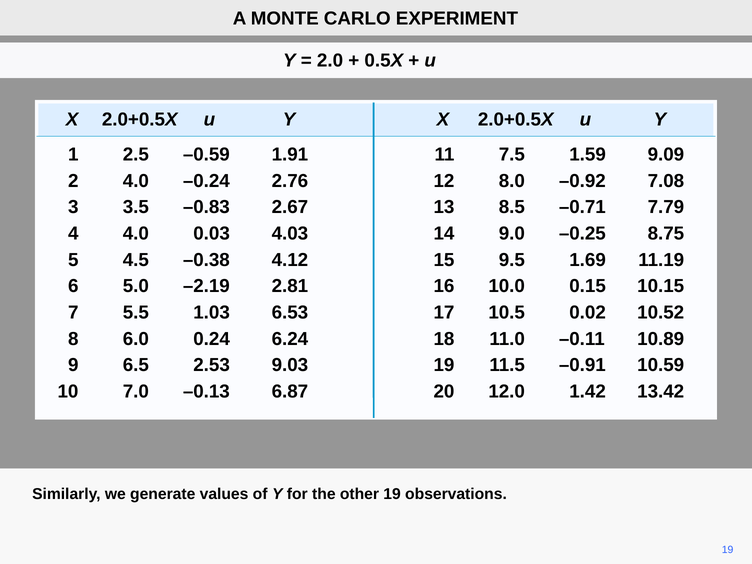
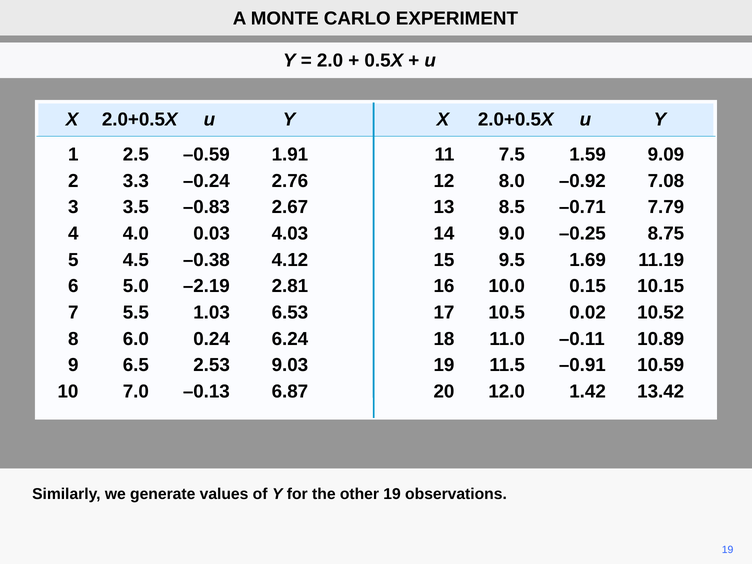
2 4.0: 4.0 -> 3.3 (136, 181)
